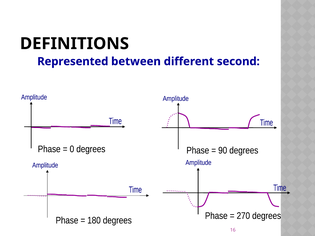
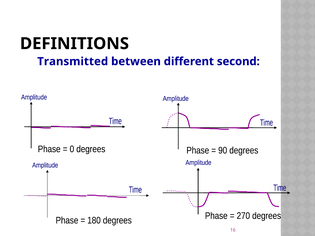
Represented: Represented -> Transmitted (73, 62)
